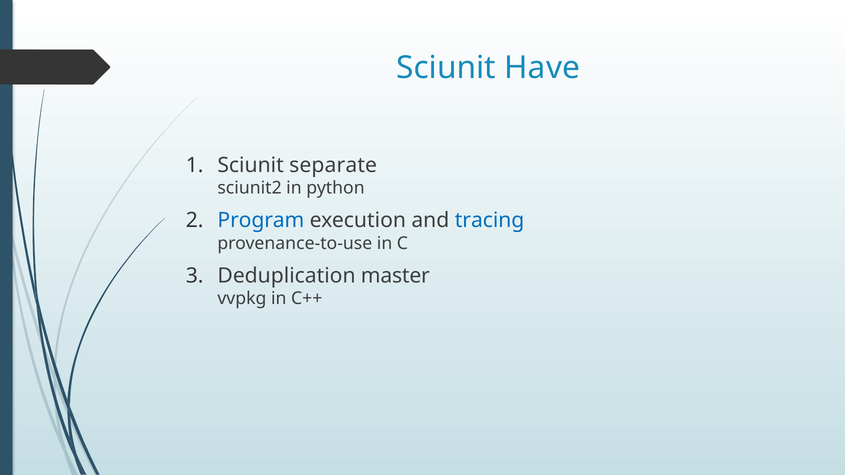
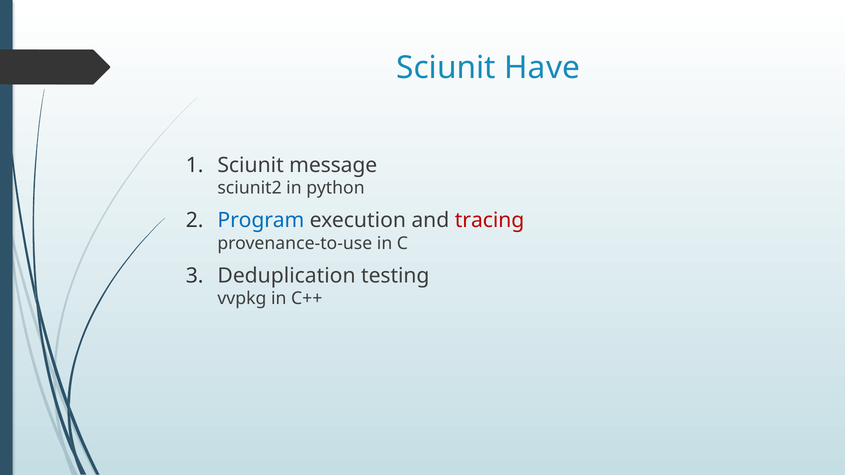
separate: separate -> message (333, 165)
tracing colour: blue -> red (490, 221)
master: master -> testing (395, 276)
